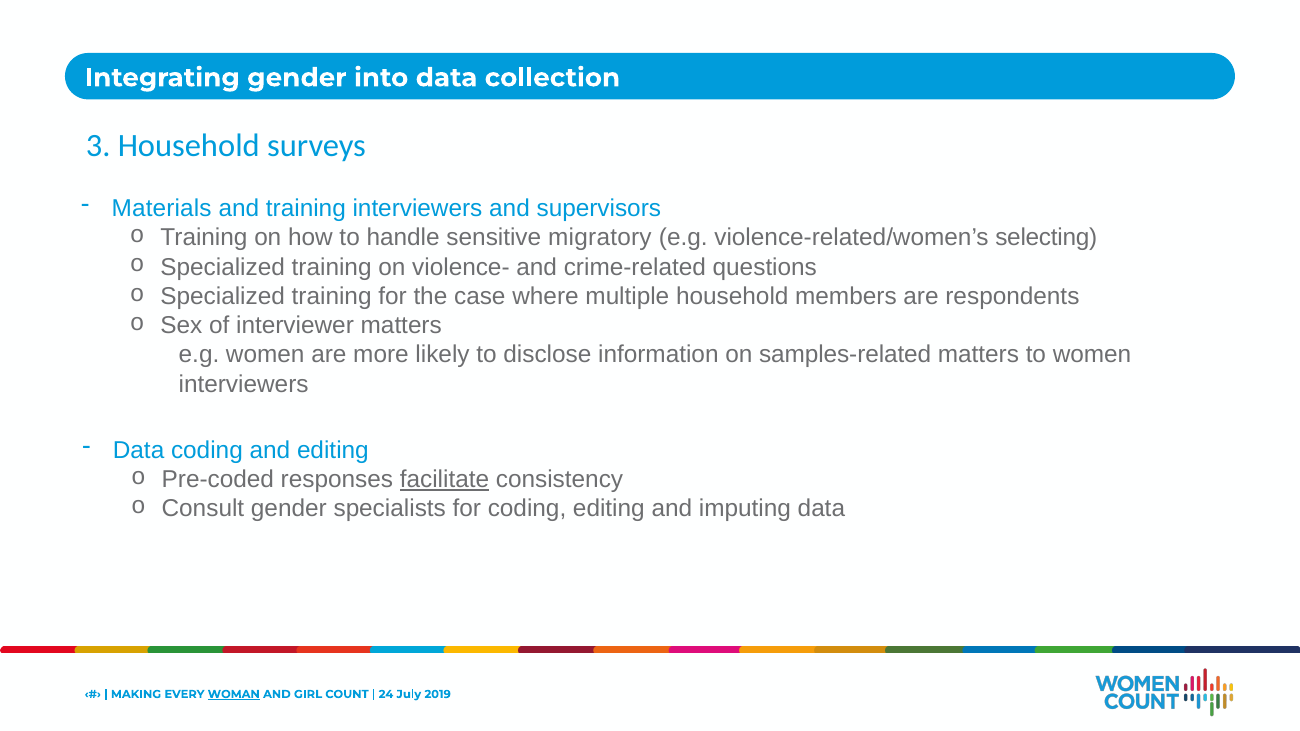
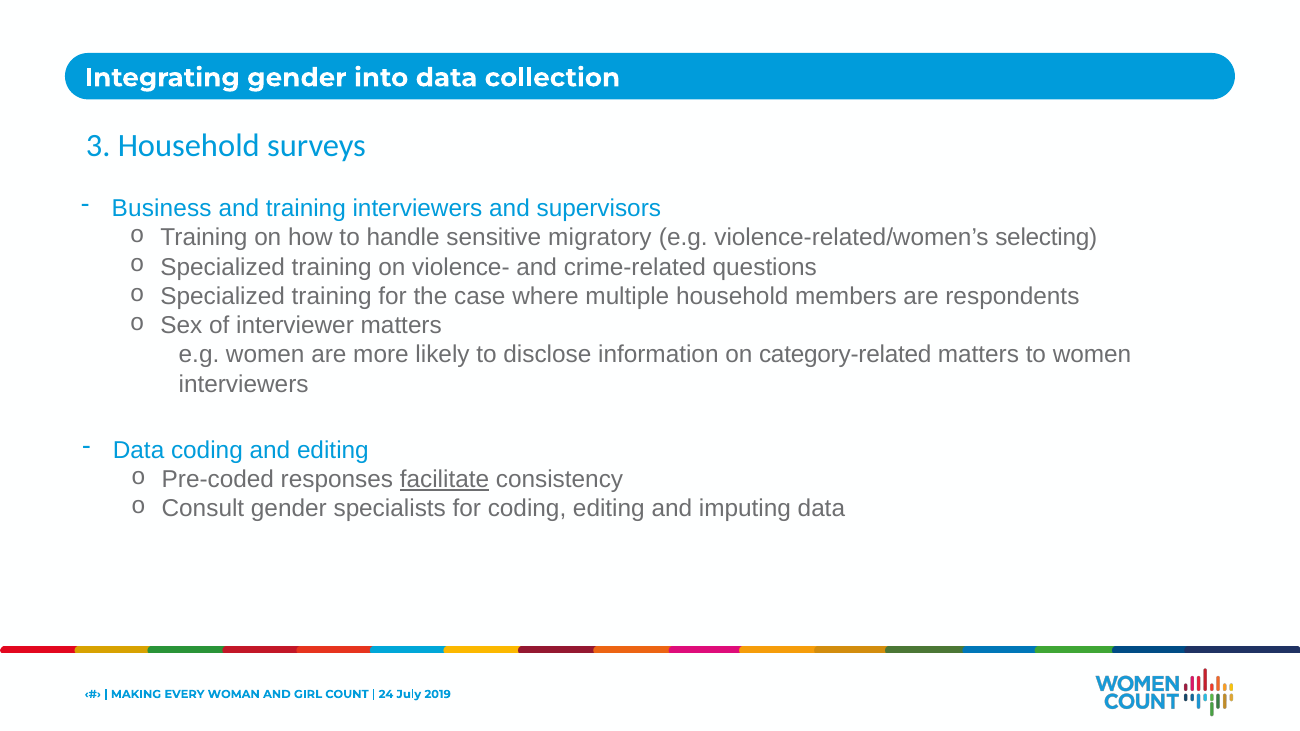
Materials: Materials -> Business (162, 209)
samples-related: samples-related -> category-related (845, 355)
WOMAN underline: present -> none (234, 694)
